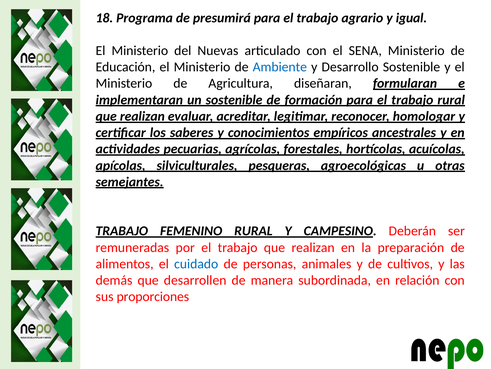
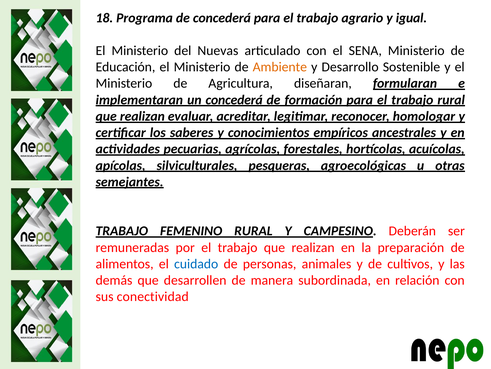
de presumirá: presumirá -> concederá (222, 18)
Ambiente colour: blue -> orange (280, 67)
un sostenible: sostenible -> concederá (234, 100)
proporciones: proporciones -> conectividad (153, 296)
